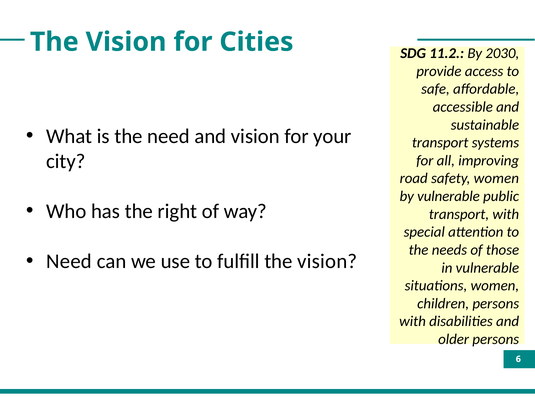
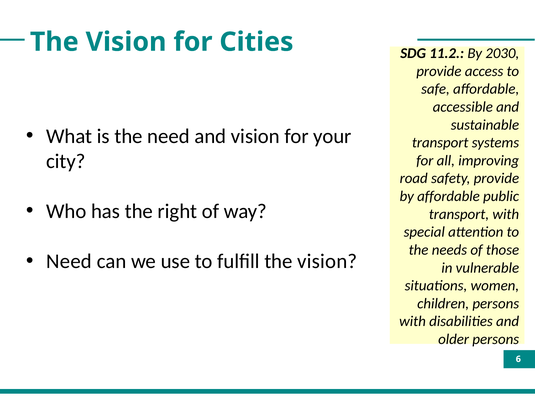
safety women: women -> provide (496, 178)
by vulnerable: vulnerable -> affordable (448, 196)
